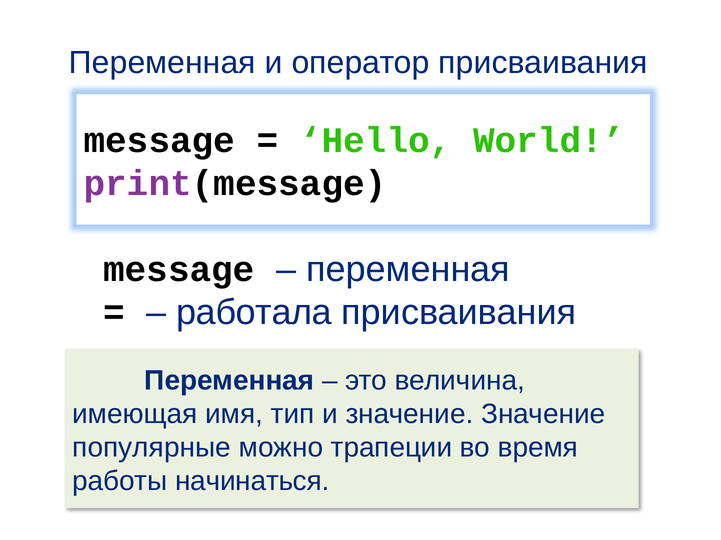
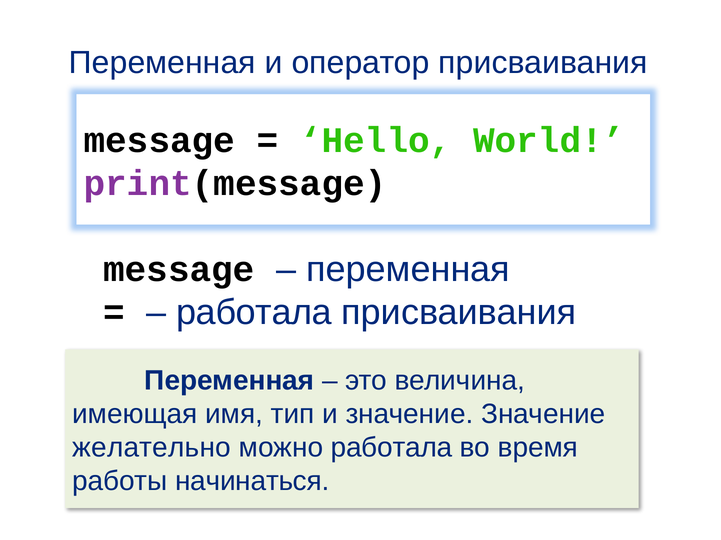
популярные: популярные -> желательно (152, 448)
можно трапеции: трапеции -> работала (392, 448)
